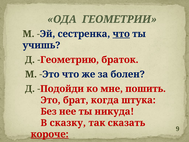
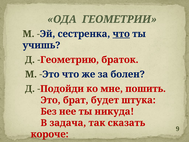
когда: когда -> будет (105, 100)
сказку: сказку -> задача (68, 123)
короче underline: present -> none (50, 134)
